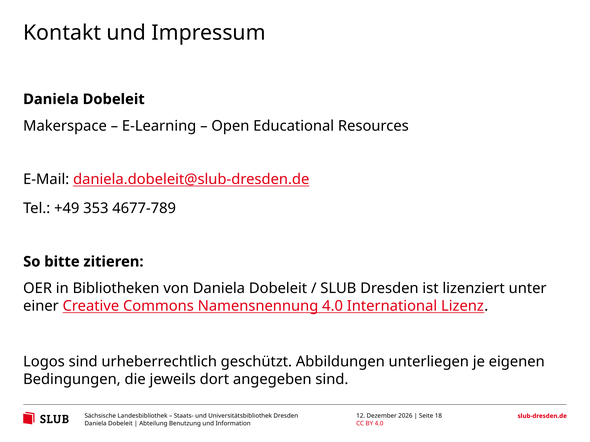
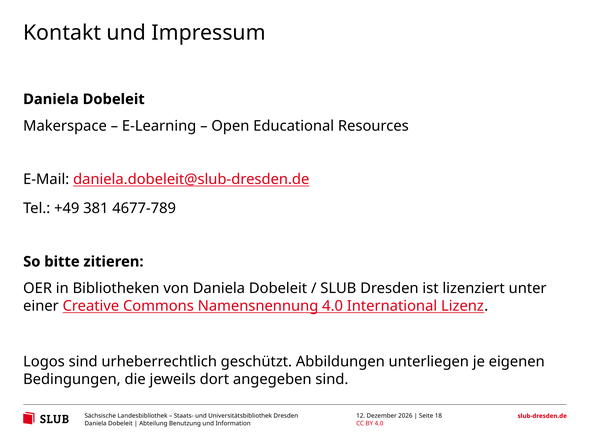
353: 353 -> 381 (96, 209)
